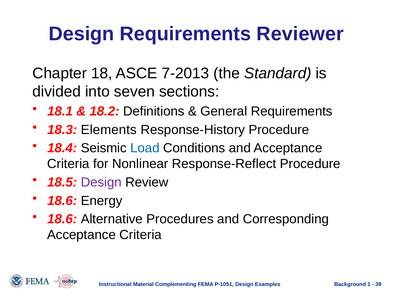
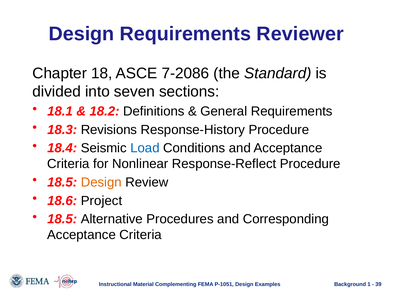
7-2013: 7-2013 -> 7-2086 (185, 73)
Elements: Elements -> Revisions (109, 129)
Design colour: purple -> orange (101, 182)
Energy: Energy -> Project (102, 200)
18.6: 18.6 -> 18.5 (62, 219)
